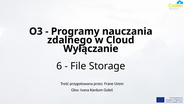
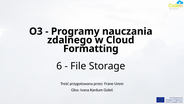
Wyłączanie: Wyłączanie -> Formatting (91, 48)
